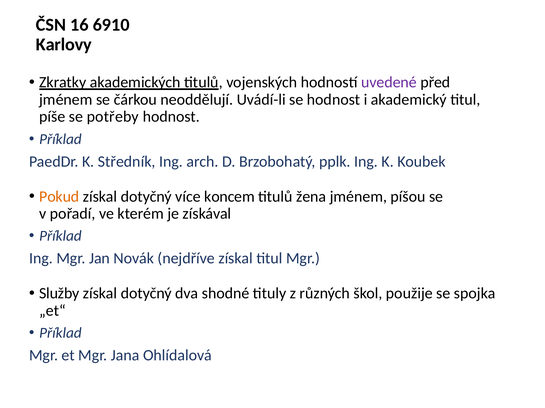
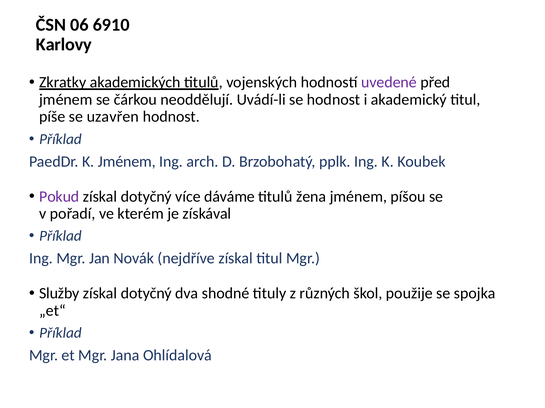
16: 16 -> 06 (79, 25)
potřeby: potřeby -> uzavřen (113, 117)
K Středník: Středník -> Jménem (127, 162)
Pokud colour: orange -> purple (59, 197)
koncem: koncem -> dáváme (229, 197)
